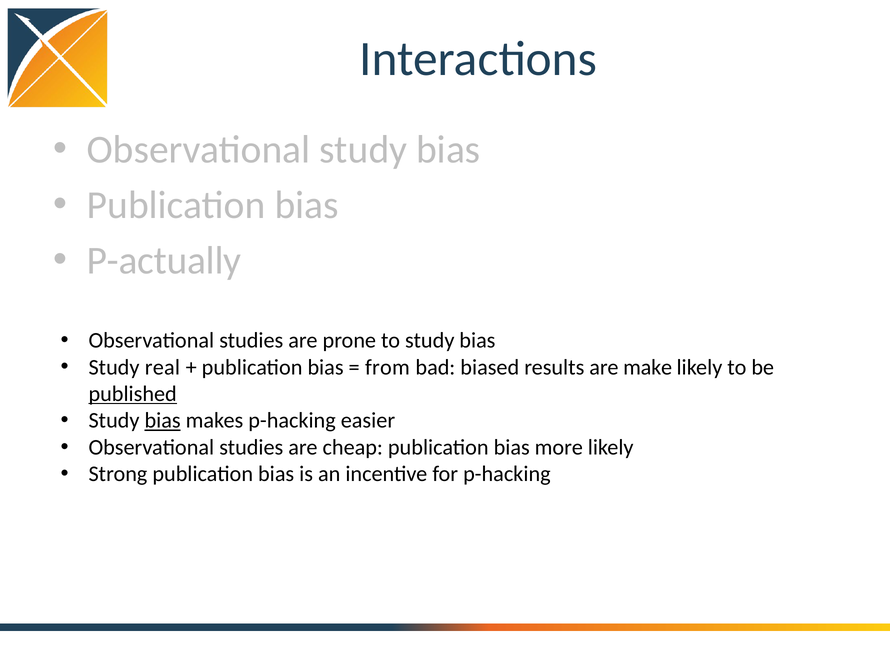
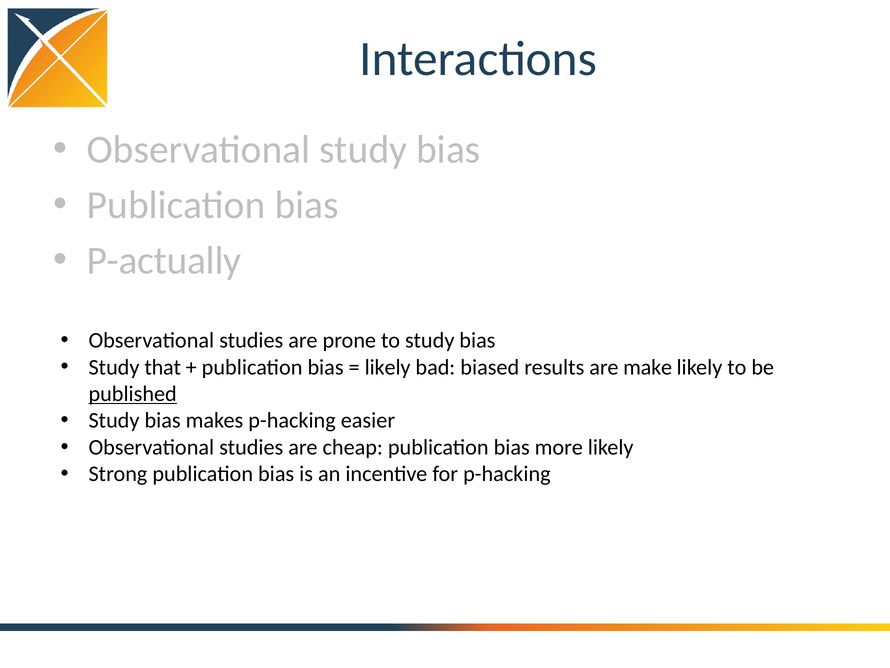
real: real -> that (163, 367)
from: from -> likely (388, 367)
bias underline: present -> none (163, 420)
